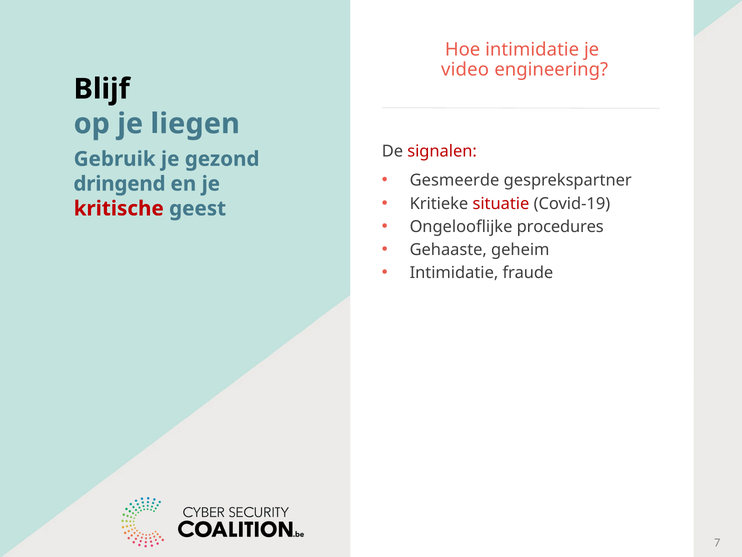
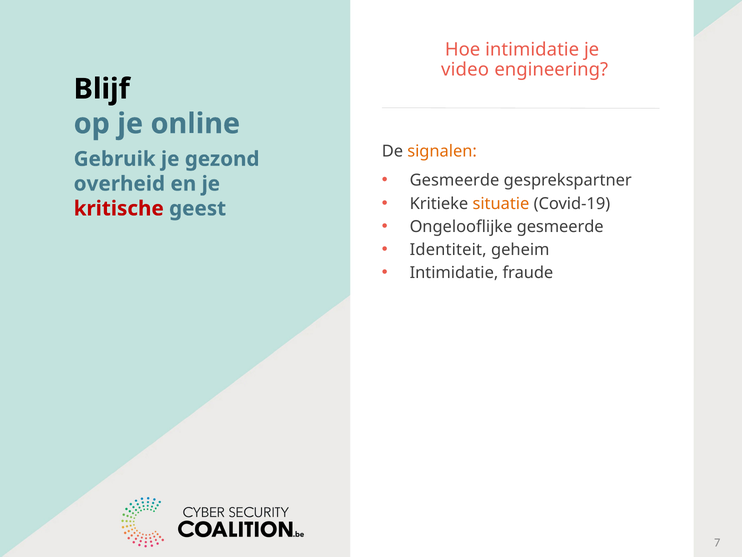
liegen: liegen -> online (195, 124)
signalen colour: red -> orange (442, 151)
dringend: dringend -> overheid (119, 184)
situatie colour: red -> orange (501, 203)
Ongelooflijke procedures: procedures -> gesmeerde (560, 226)
Gehaaste: Gehaaste -> Identiteit (448, 250)
